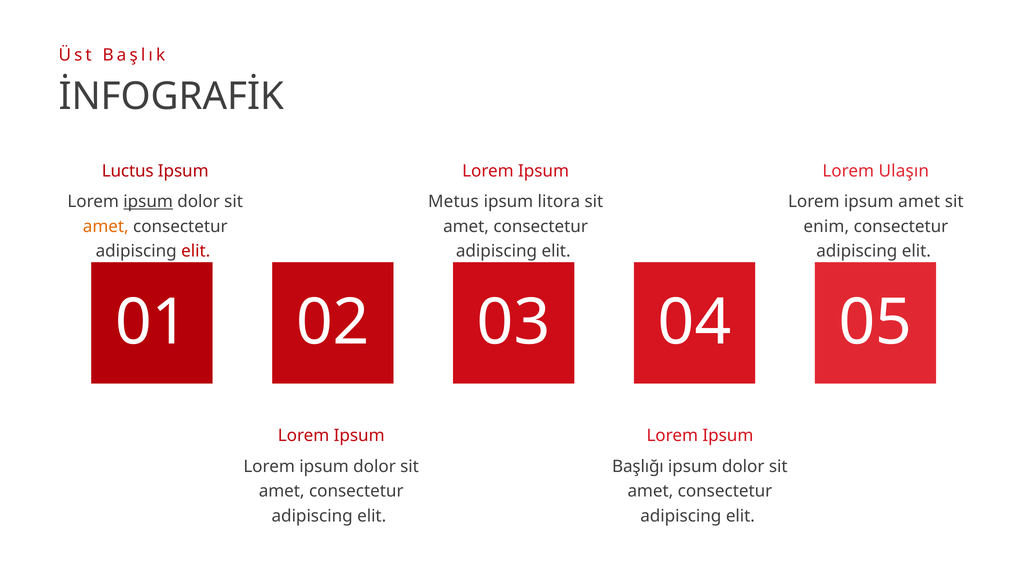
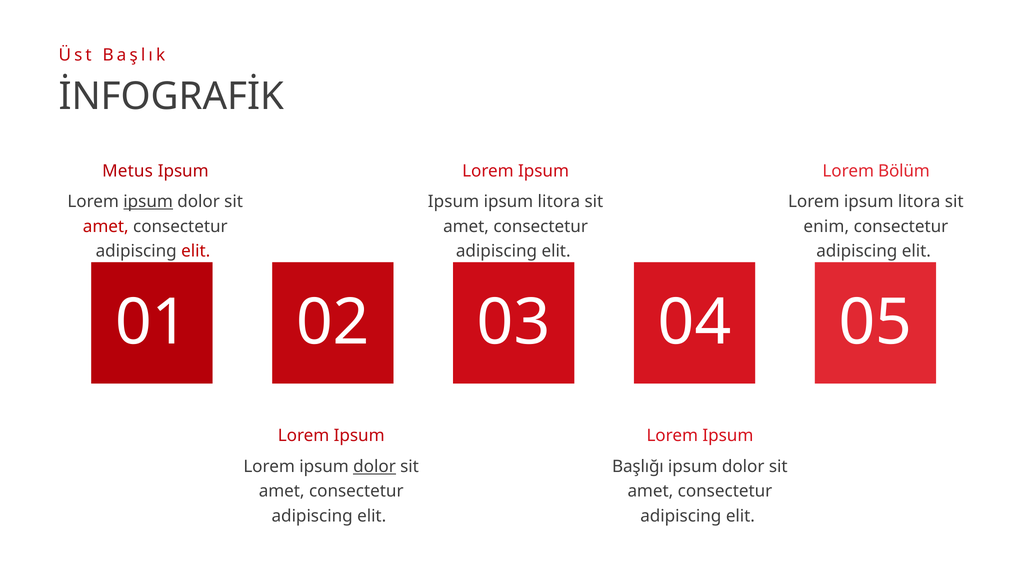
Luctus: Luctus -> Metus (128, 171)
Ulaşın: Ulaşın -> Bölüm (904, 171)
Metus: Metus -> Ipsum (453, 202)
Lorem ipsum amet: amet -> litora (919, 202)
amet colour: orange -> red (106, 226)
dolor underline: none -> present (375, 466)
